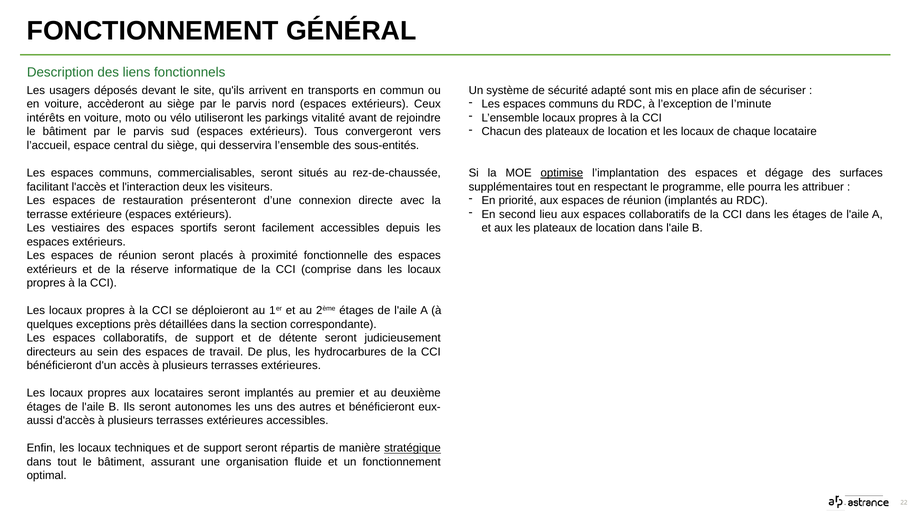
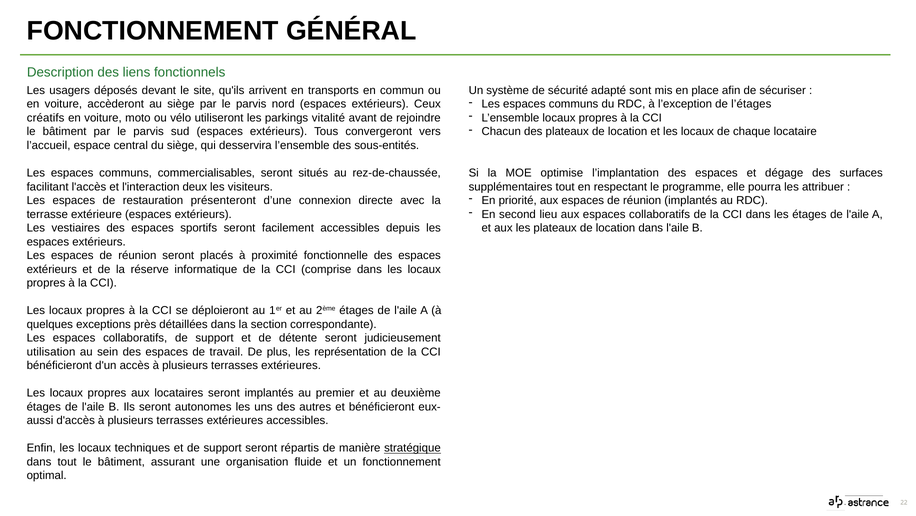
l’minute: l’minute -> l’étages (751, 104)
intérêts: intérêts -> créatifs (46, 118)
optimise underline: present -> none (562, 173)
directeurs: directeurs -> utilisation (51, 351)
hydrocarbures: hydrocarbures -> représentation (350, 351)
